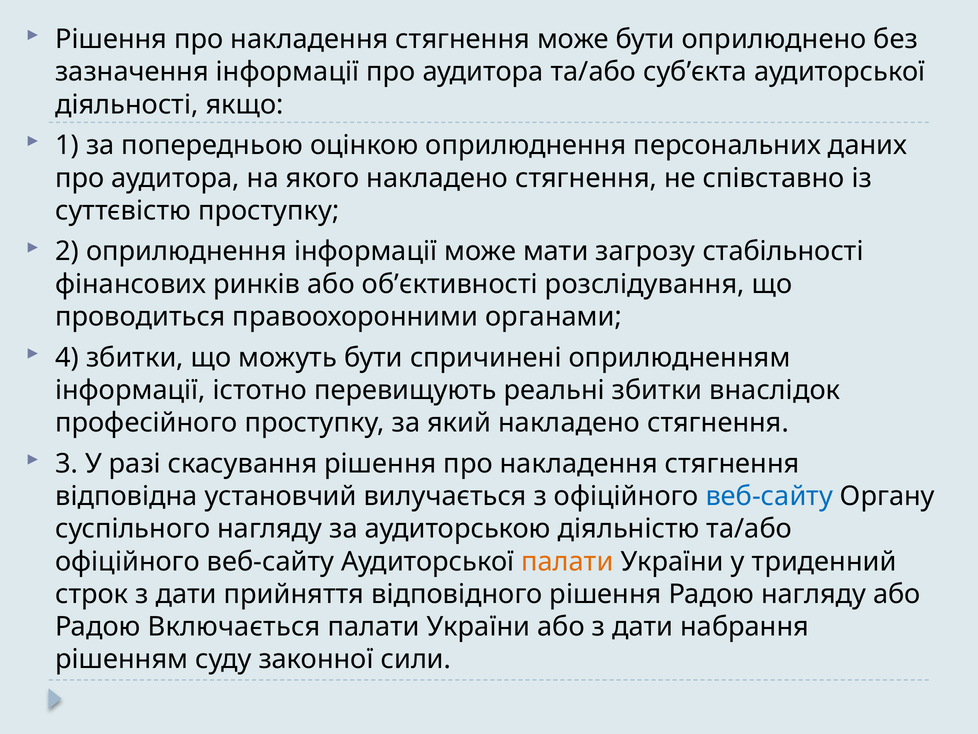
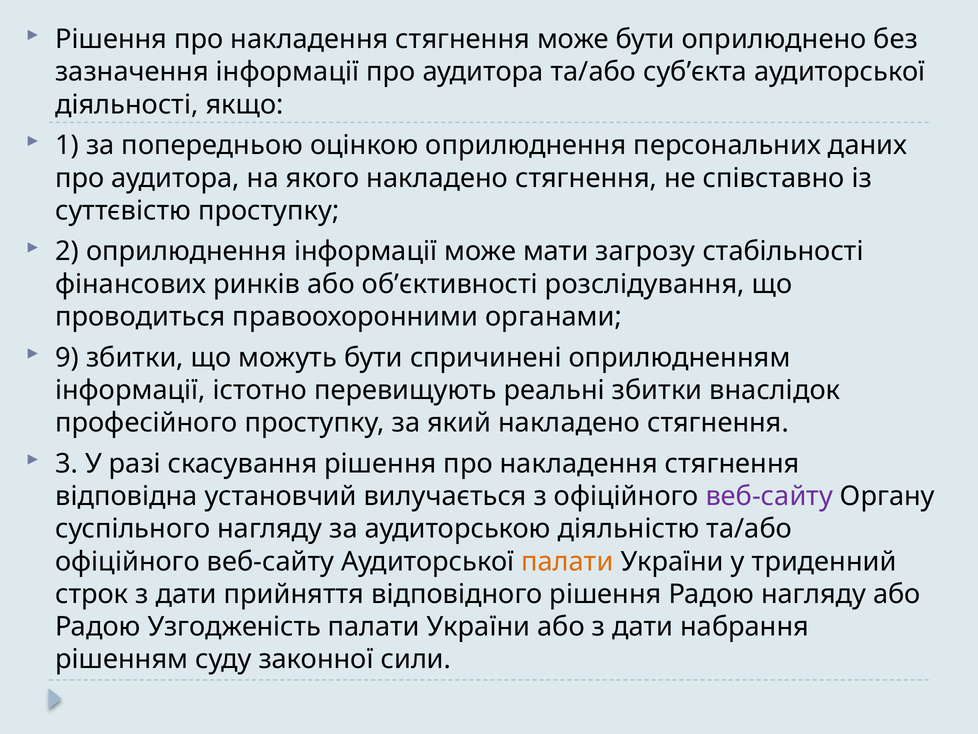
4: 4 -> 9 (67, 357)
веб-сайту colour: blue -> purple (769, 496)
Включається: Включається -> Узгодженість (234, 626)
